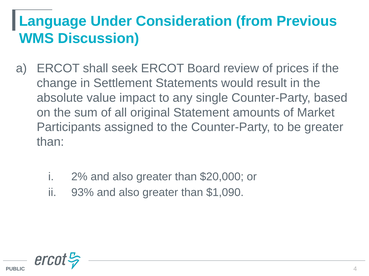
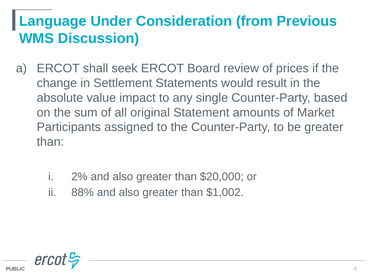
93%: 93% -> 88% (83, 193)
$1,090: $1,090 -> $1,002 (225, 193)
